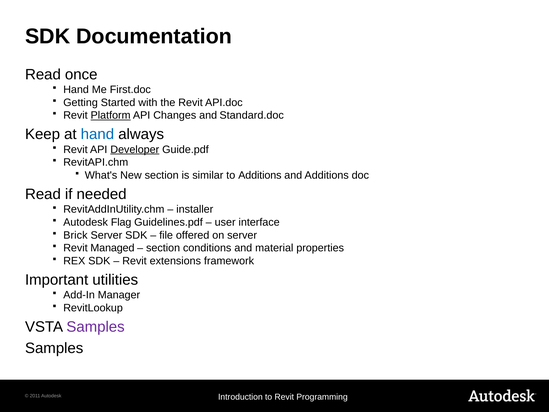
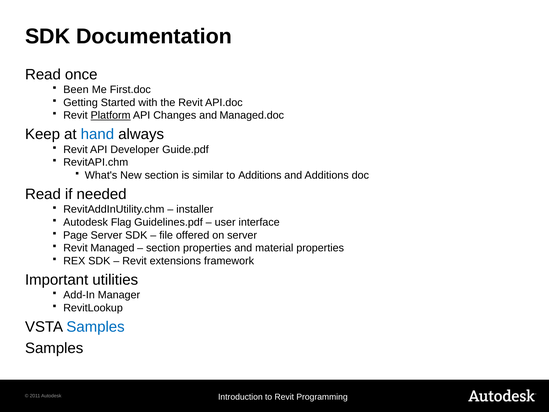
Hand: Hand -> Been (76, 90)
Standard.doc: Standard.doc -> Managed.doc (252, 115)
Developer underline: present -> none (135, 149)
Brick: Brick -> Page (76, 235)
section conditions: conditions -> properties (207, 248)
Samples colour: purple -> blue (96, 327)
